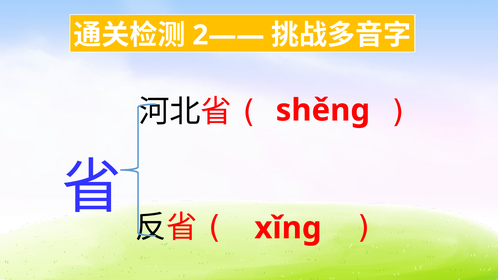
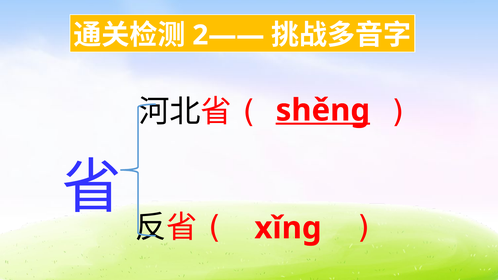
shěng underline: none -> present (323, 110)
